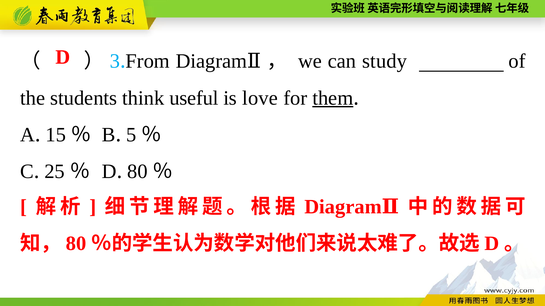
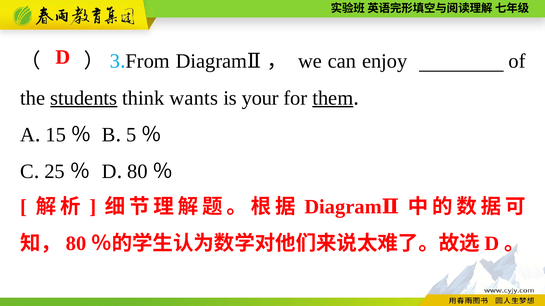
study: study -> enjoy (385, 61)
students underline: none -> present (84, 98)
useful: useful -> wants (194, 98)
love: love -> your (260, 98)
